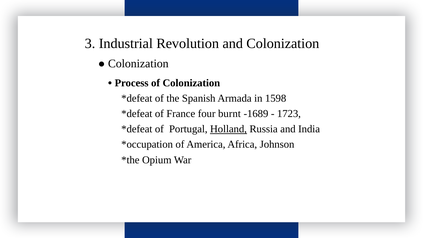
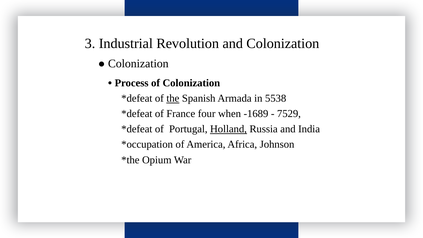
the underline: none -> present (173, 98)
1598: 1598 -> 5538 (276, 98)
burnt: burnt -> when (230, 114)
1723: 1723 -> 7529 (289, 114)
